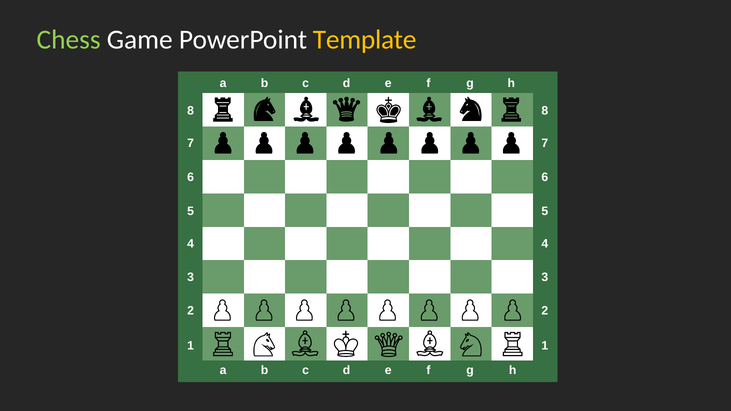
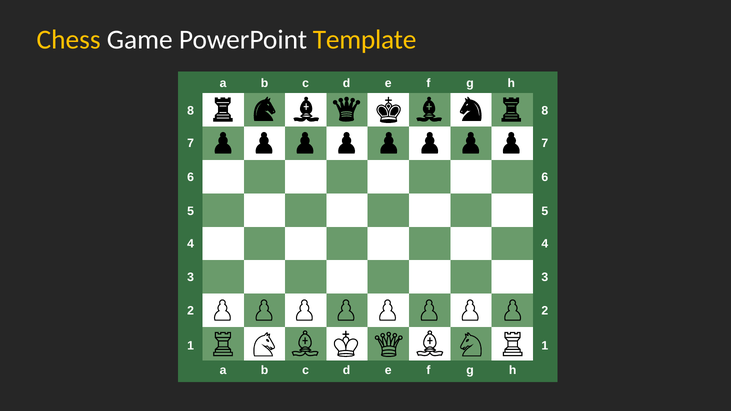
Chess colour: light green -> yellow (69, 40)
